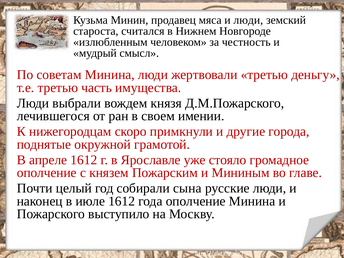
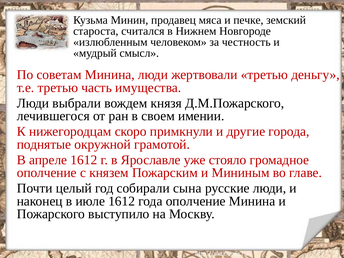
и люди: люди -> печке (248, 20)
